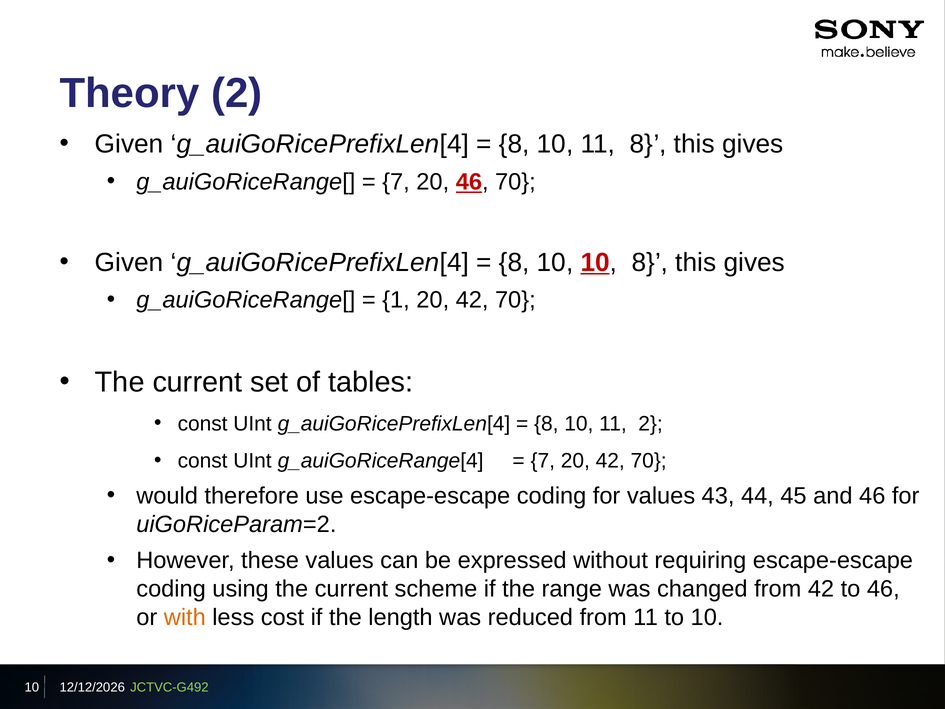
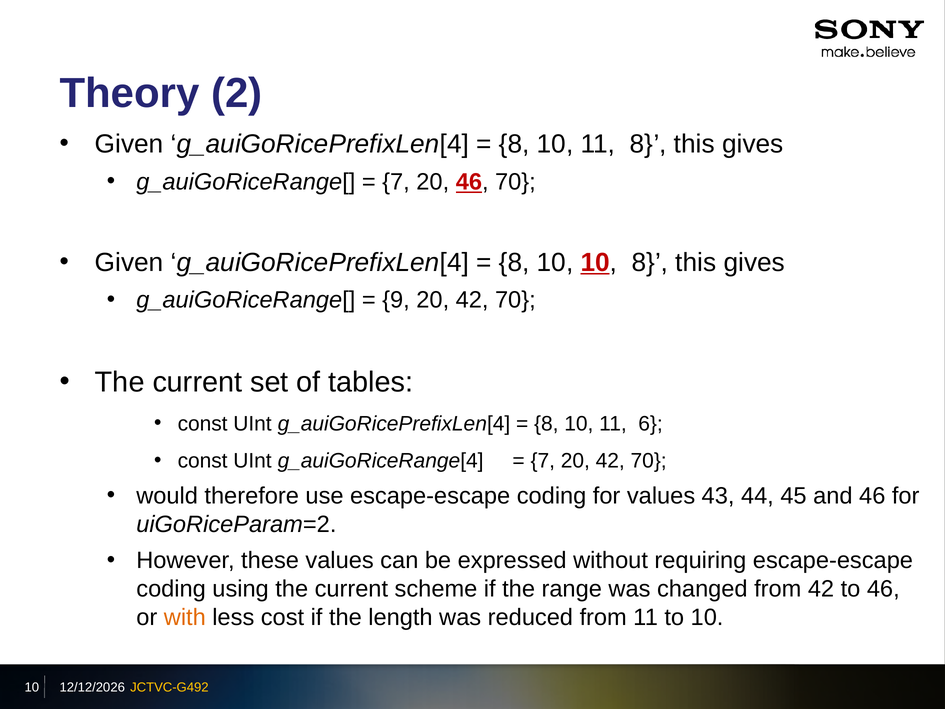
1: 1 -> 9 (396, 300)
11 2: 2 -> 6 (651, 424)
JCTVC-G492 colour: light green -> yellow (169, 687)
